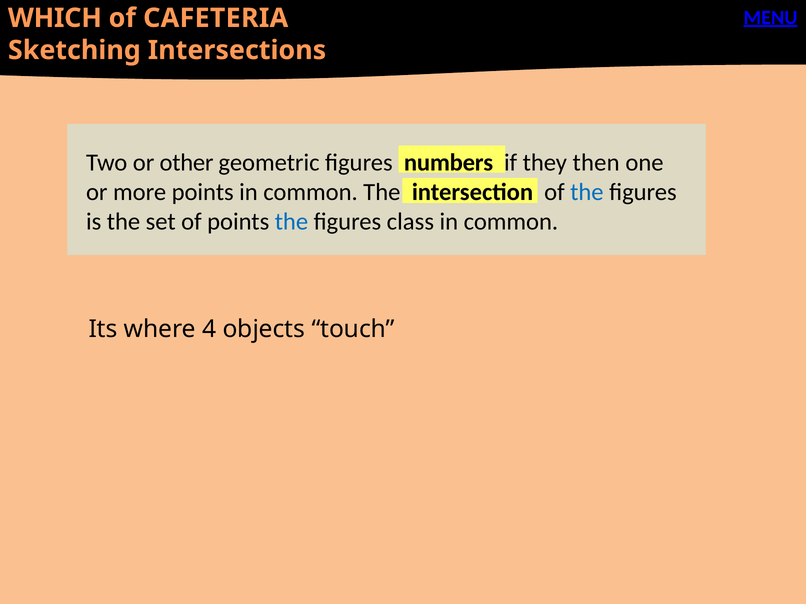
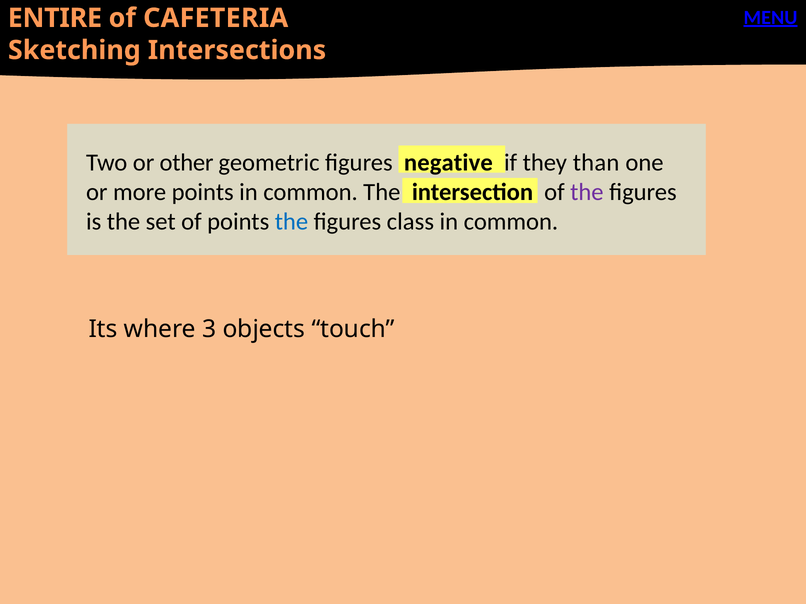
WHICH: WHICH -> ENTIRE (55, 18)
numbers: numbers -> negative (448, 163)
then: then -> than (596, 163)
the colour: blue -> purple (587, 192)
4: 4 -> 3 (209, 329)
